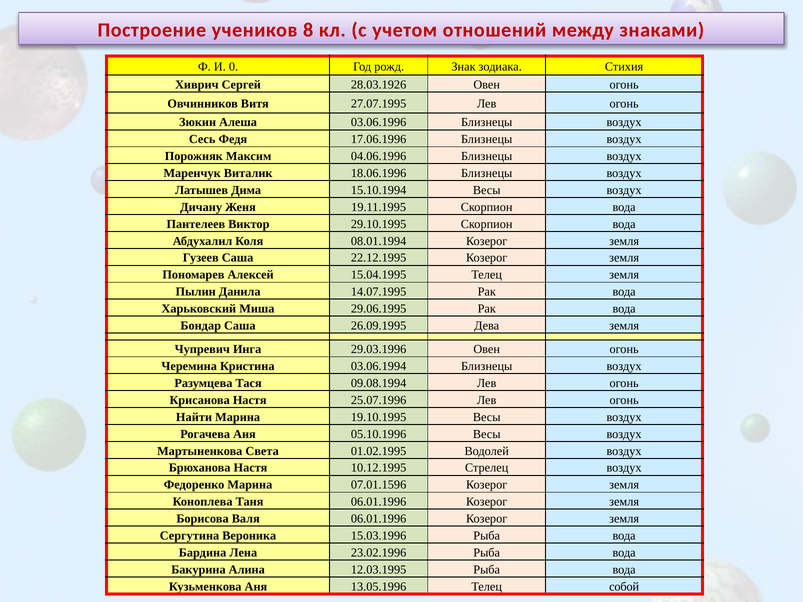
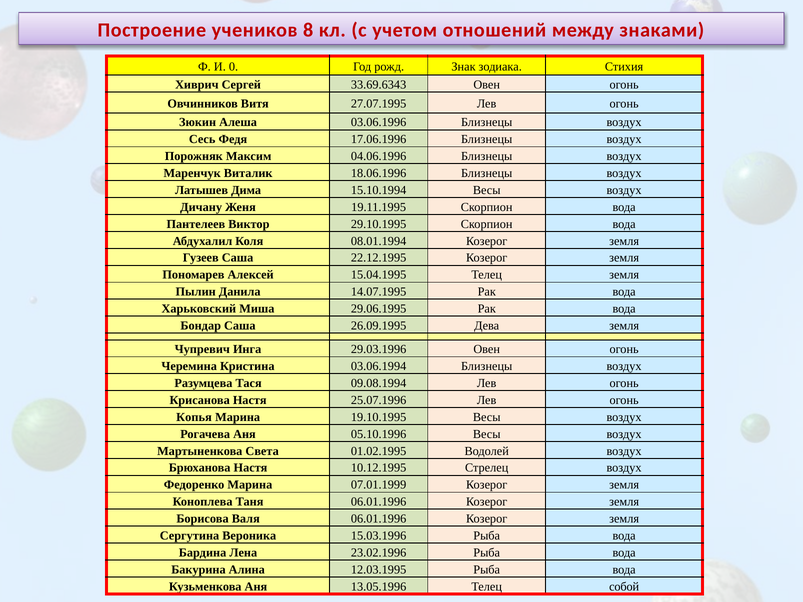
28.03.1926: 28.03.1926 -> 33.69.6343 (379, 85)
Найти: Найти -> Копья (194, 417)
07.01.1596: 07.01.1596 -> 07.01.1999 (379, 485)
